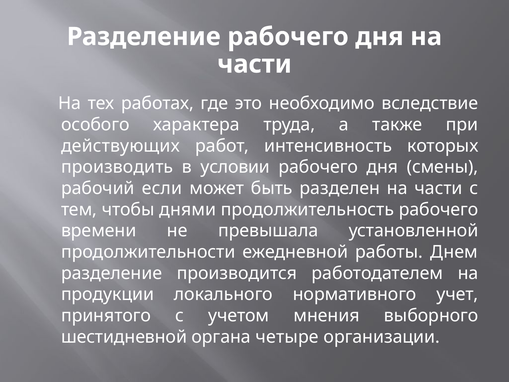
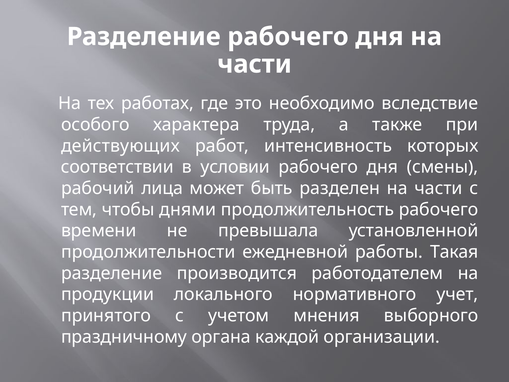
производить: производить -> соответствии (117, 167)
если: если -> лица (162, 188)
Днем: Днем -> Такая (454, 252)
шестидневной: шестидневной -> праздничному (124, 337)
четыре: четыре -> каждой (287, 337)
